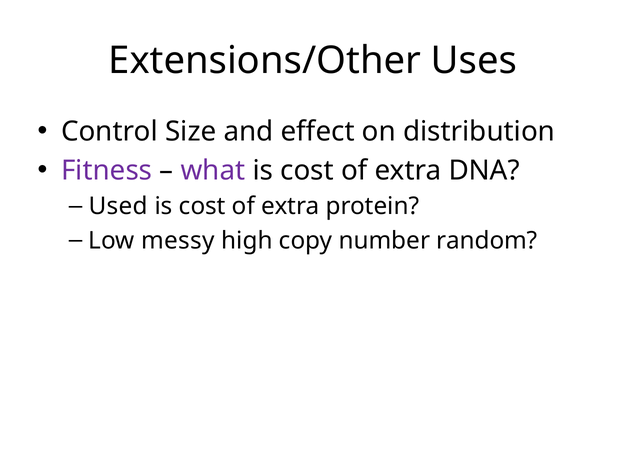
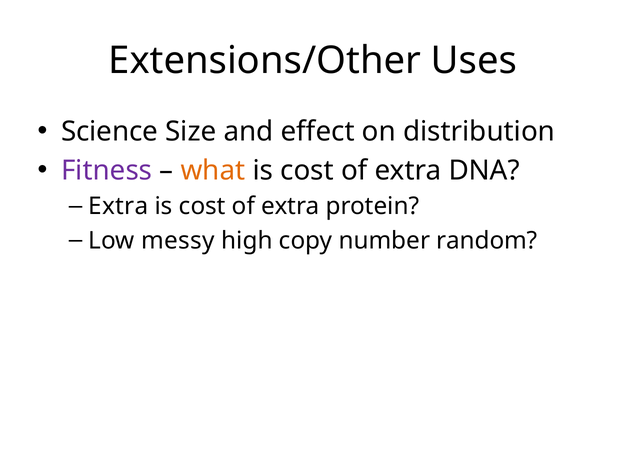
Control: Control -> Science (110, 131)
what colour: purple -> orange (213, 170)
Used: Used -> Extra (118, 206)
